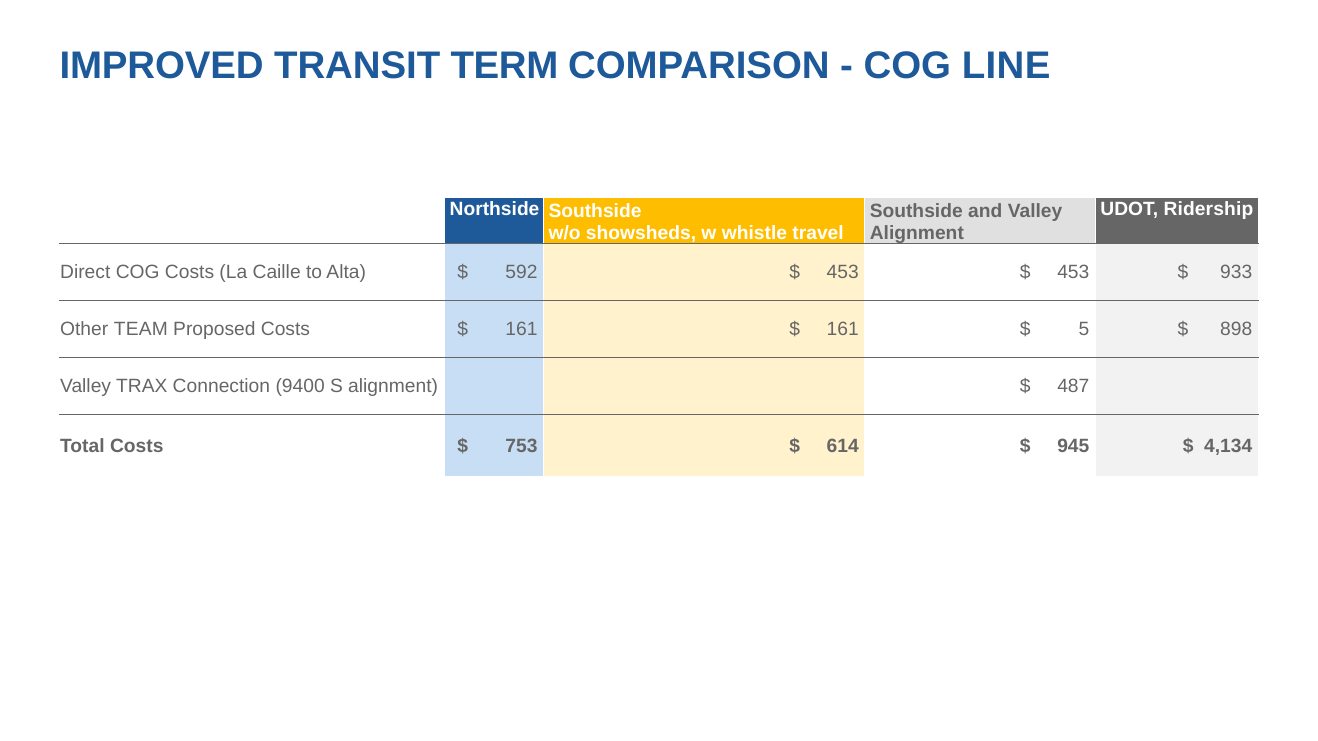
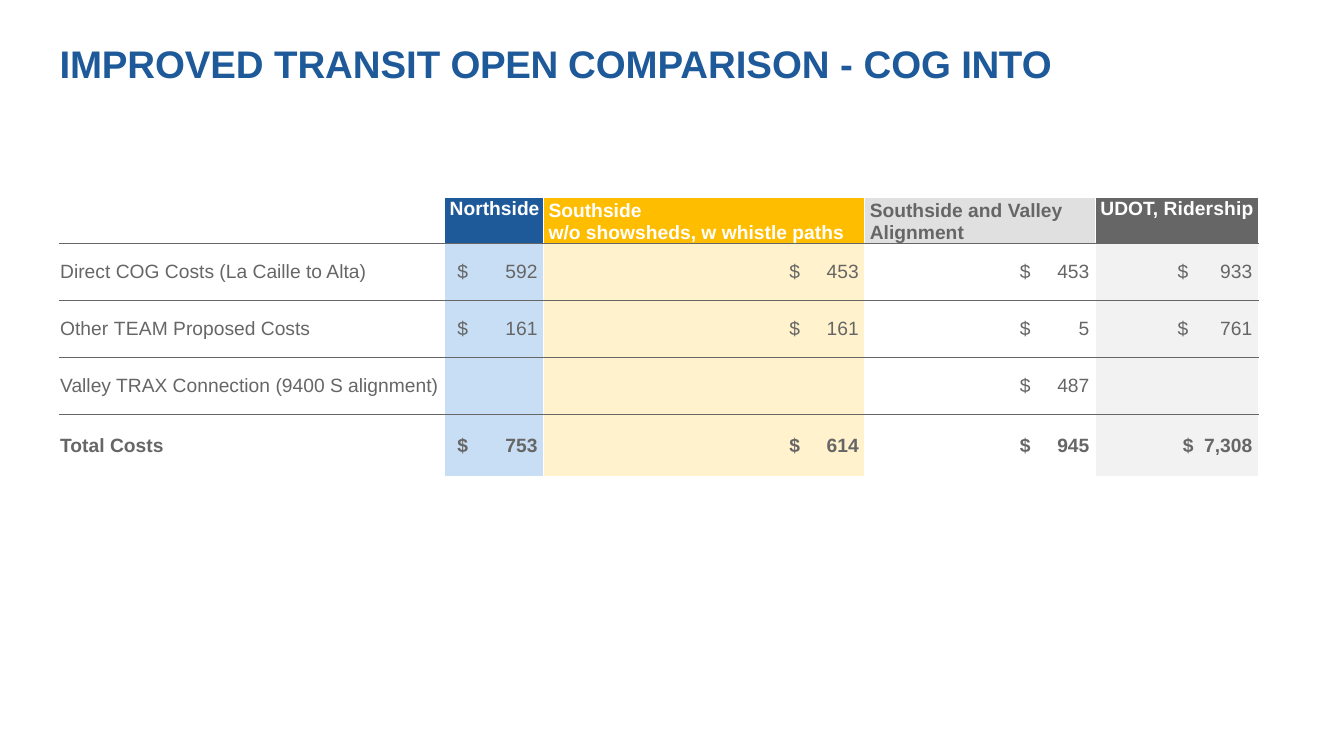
TERM: TERM -> OPEN (504, 66)
LINE: LINE -> INTO (1007, 66)
travel: travel -> paths (818, 233)
898: 898 -> 761 (1236, 330)
4,134: 4,134 -> 7,308 (1228, 446)
